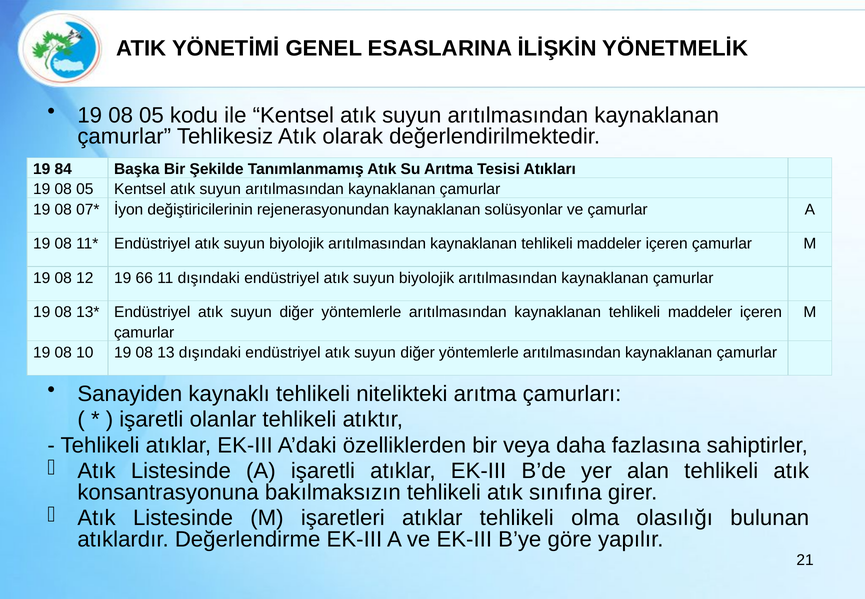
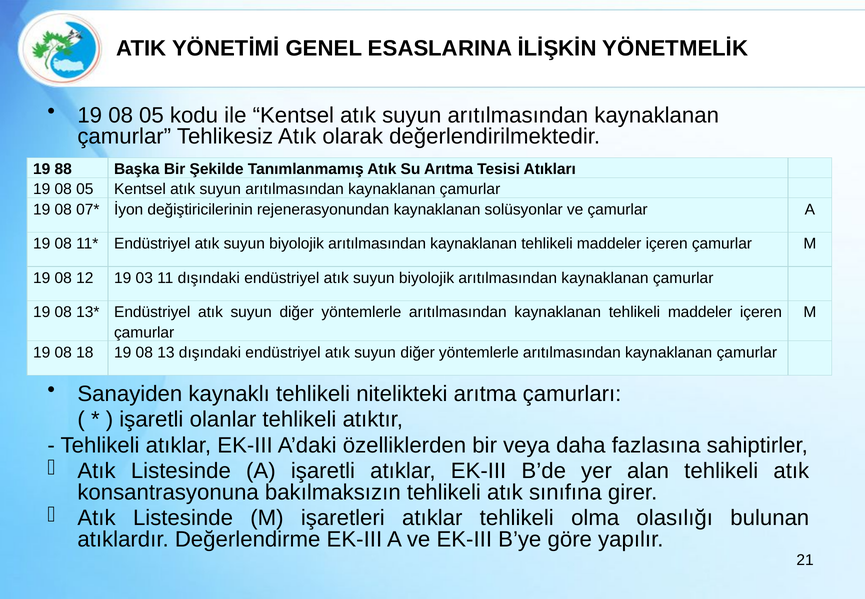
84: 84 -> 88 (63, 169)
66: 66 -> 03 (144, 278)
10: 10 -> 18 (85, 352)
